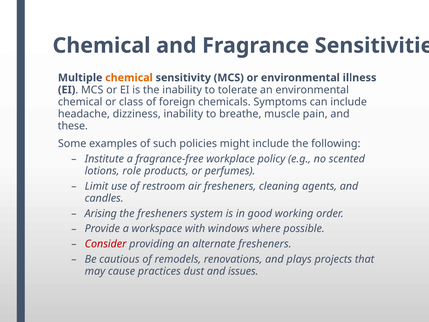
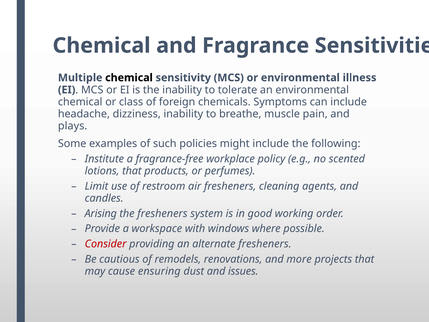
chemical colour: orange -> black (129, 78)
these: these -> plays (73, 126)
lotions role: role -> that (132, 171)
plays: plays -> more (299, 259)
practices: practices -> ensuring (159, 271)
